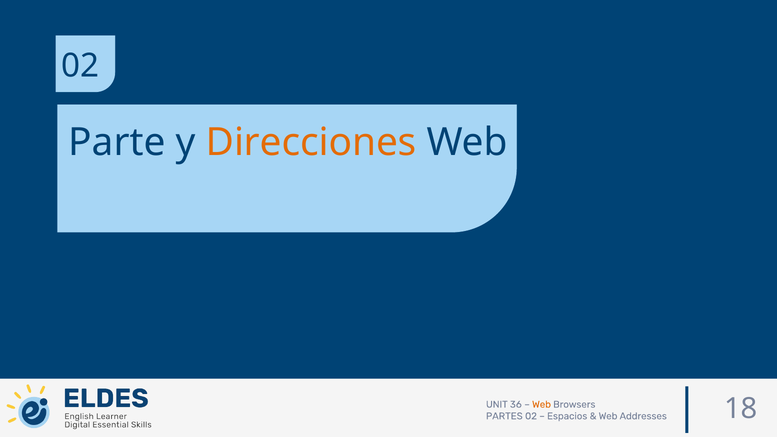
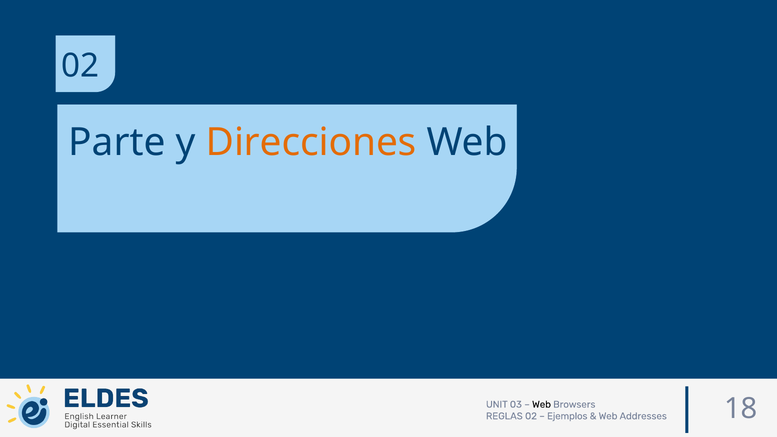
36: 36 -> 03 (516, 404)
Web colour: orange -> black (541, 404)
PARTES: PARTES -> REGLAS (504, 416)
Espacios: Espacios -> Ejemplos (567, 416)
